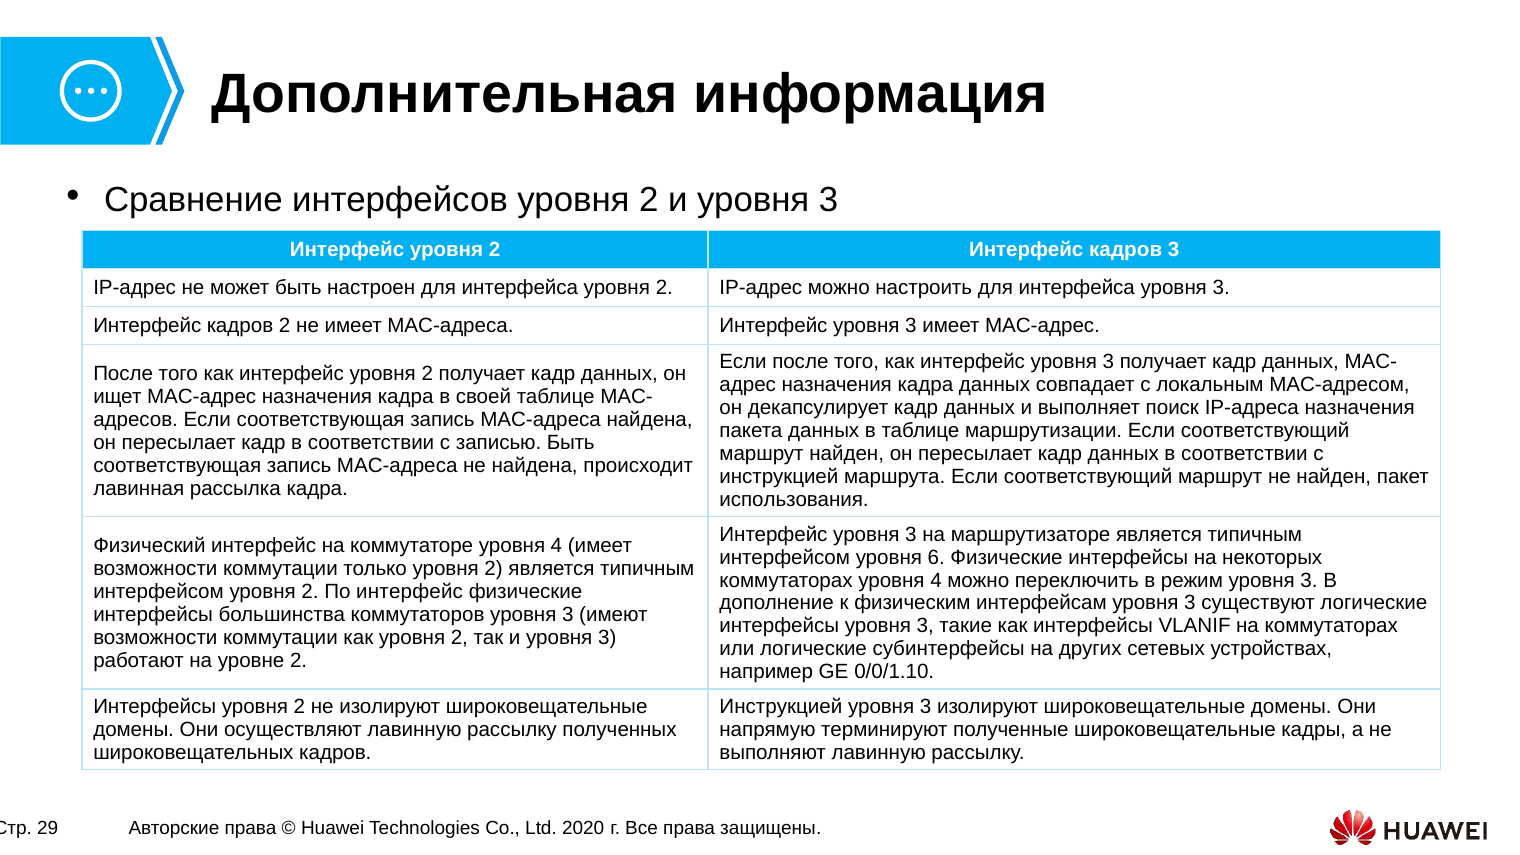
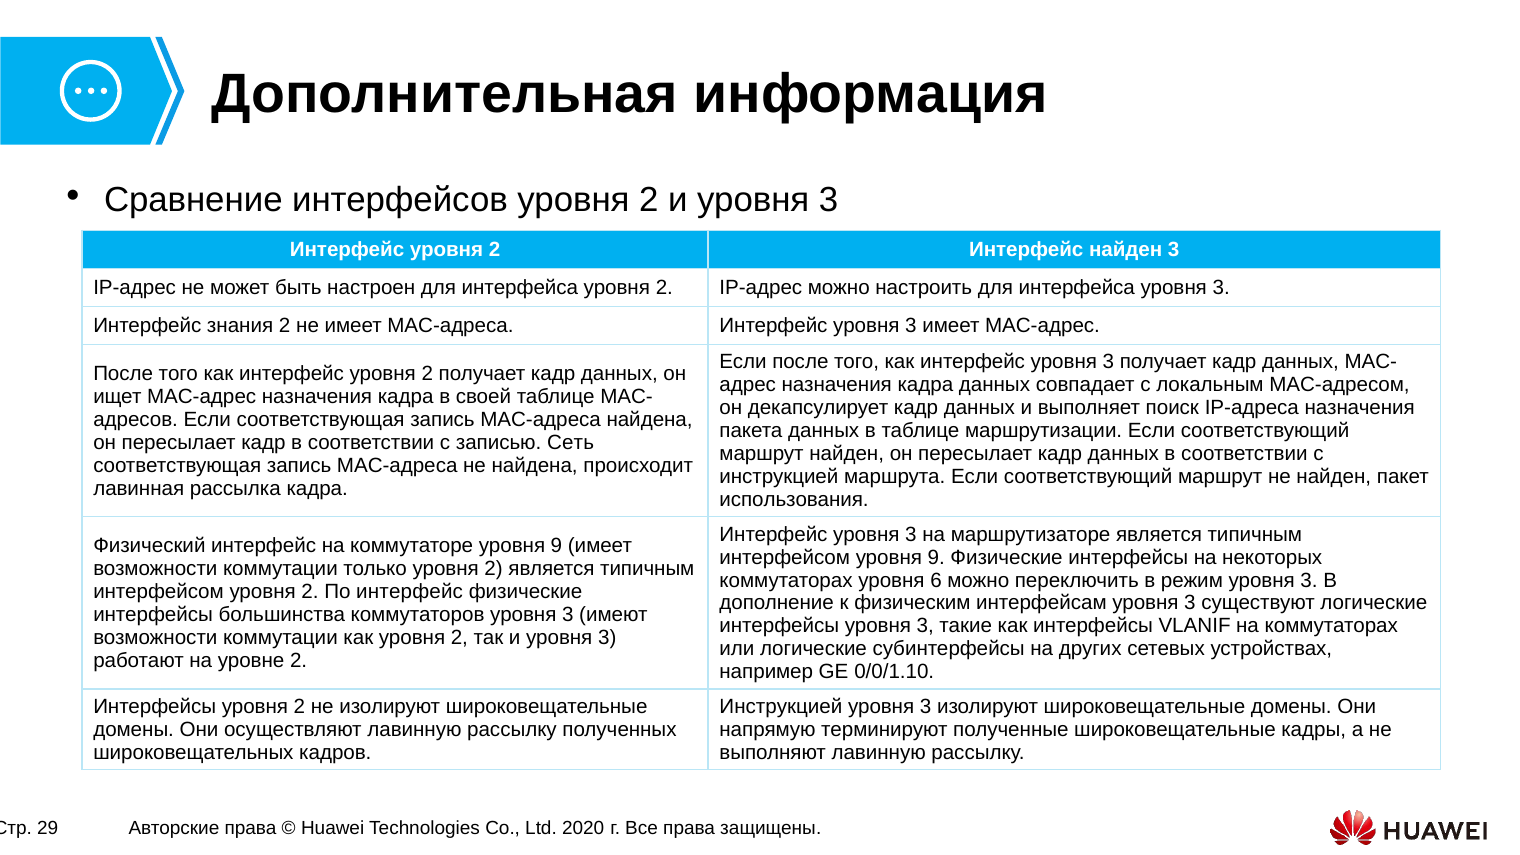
2 Интерфейс кадров: кадров -> найден (1126, 250)
кадров: кадров -> знания (240, 326)
записью Быть: Быть -> Сеть (571, 442)
коммутаторе уровня 4: 4 -> 9 (556, 546)
интерфейсом уровня 6: 6 -> 9 (936, 557)
коммутаторах уровня 4: 4 -> 6 (936, 580)
